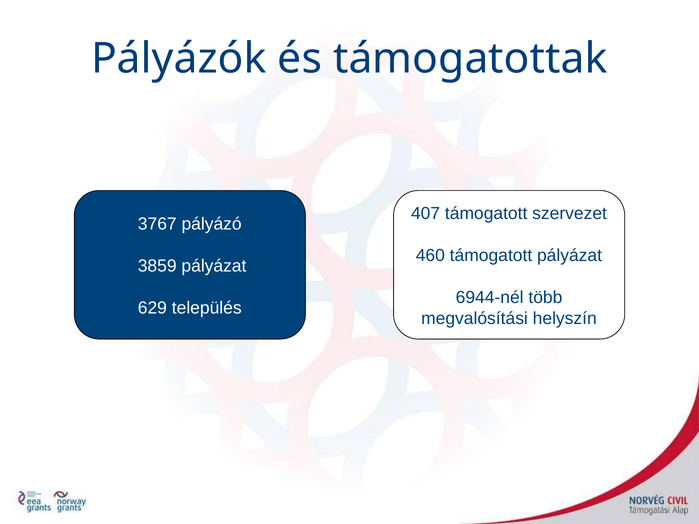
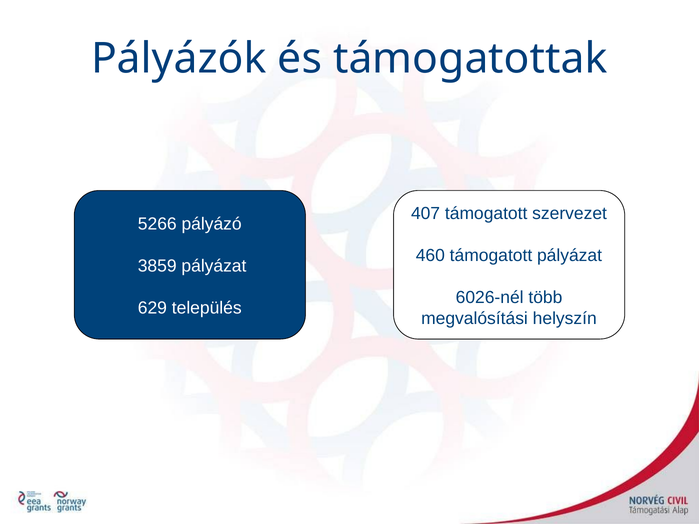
3767: 3767 -> 5266 (157, 224)
6944-nél: 6944-nél -> 6026-nél (490, 298)
